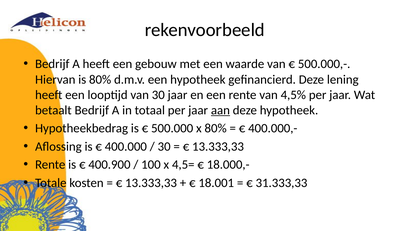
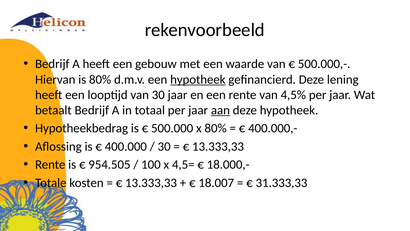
hypotheek underline: none -> present (198, 79)
400.900: 400.900 -> 954.505 (109, 164)
18.001: 18.001 -> 18.007 (216, 182)
